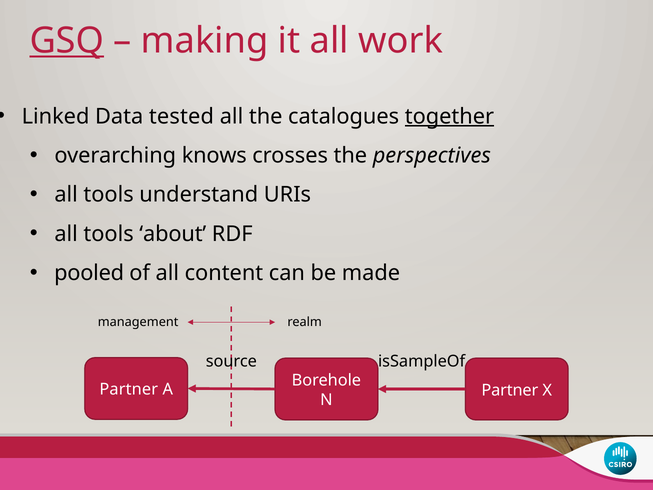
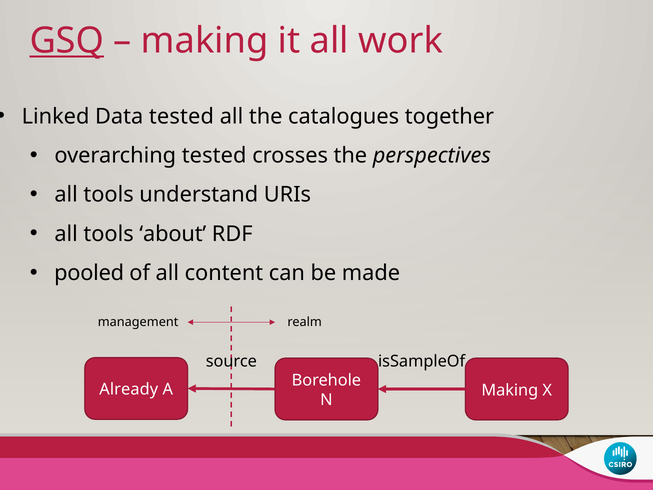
together underline: present -> none (449, 116)
overarching knows: knows -> tested (214, 155)
Partner: Partner -> Already (129, 389)
Partner: Partner -> Making (510, 390)
